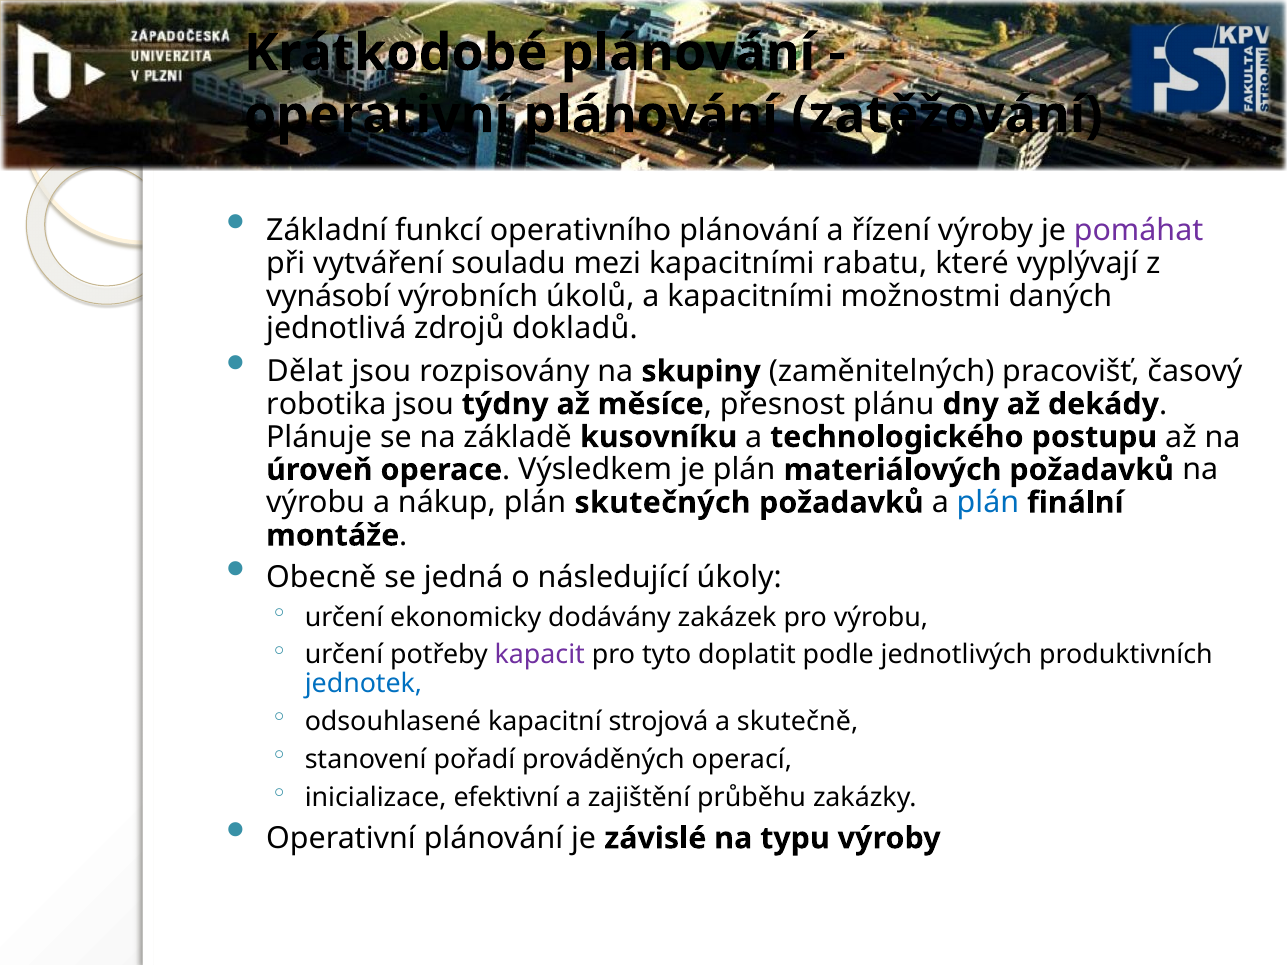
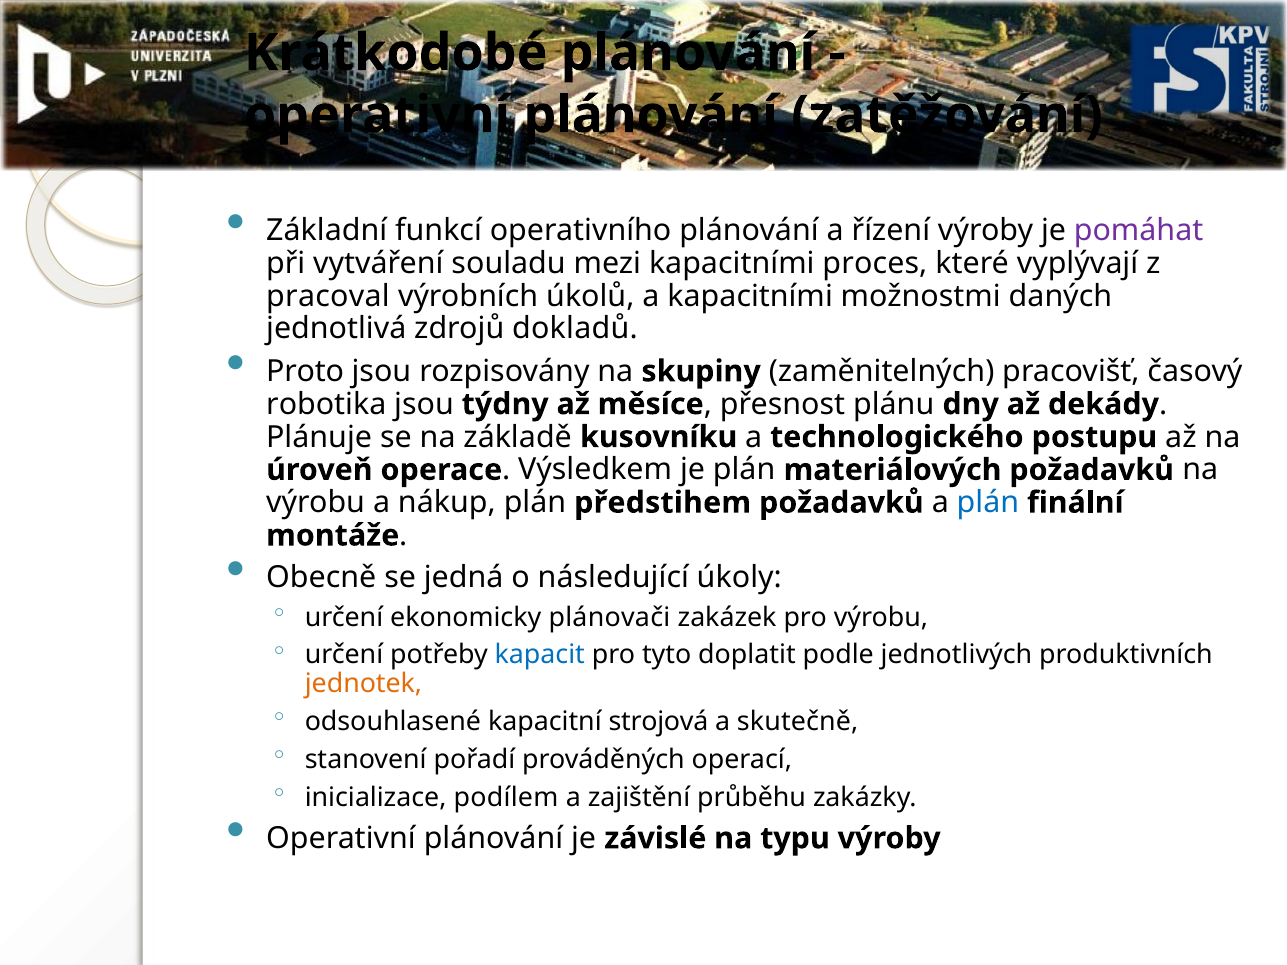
rabatu: rabatu -> proces (875, 263)
vynásobí: vynásobí -> pracoval (328, 296)
Dělat: Dělat -> Proto (305, 371)
skutečných: skutečných -> předstihem (663, 503)
dodávány: dodávány -> plánovači (609, 617)
kapacit colour: purple -> blue (540, 655)
jednotek colour: blue -> orange (364, 684)
efektivní: efektivní -> podílem (506, 798)
